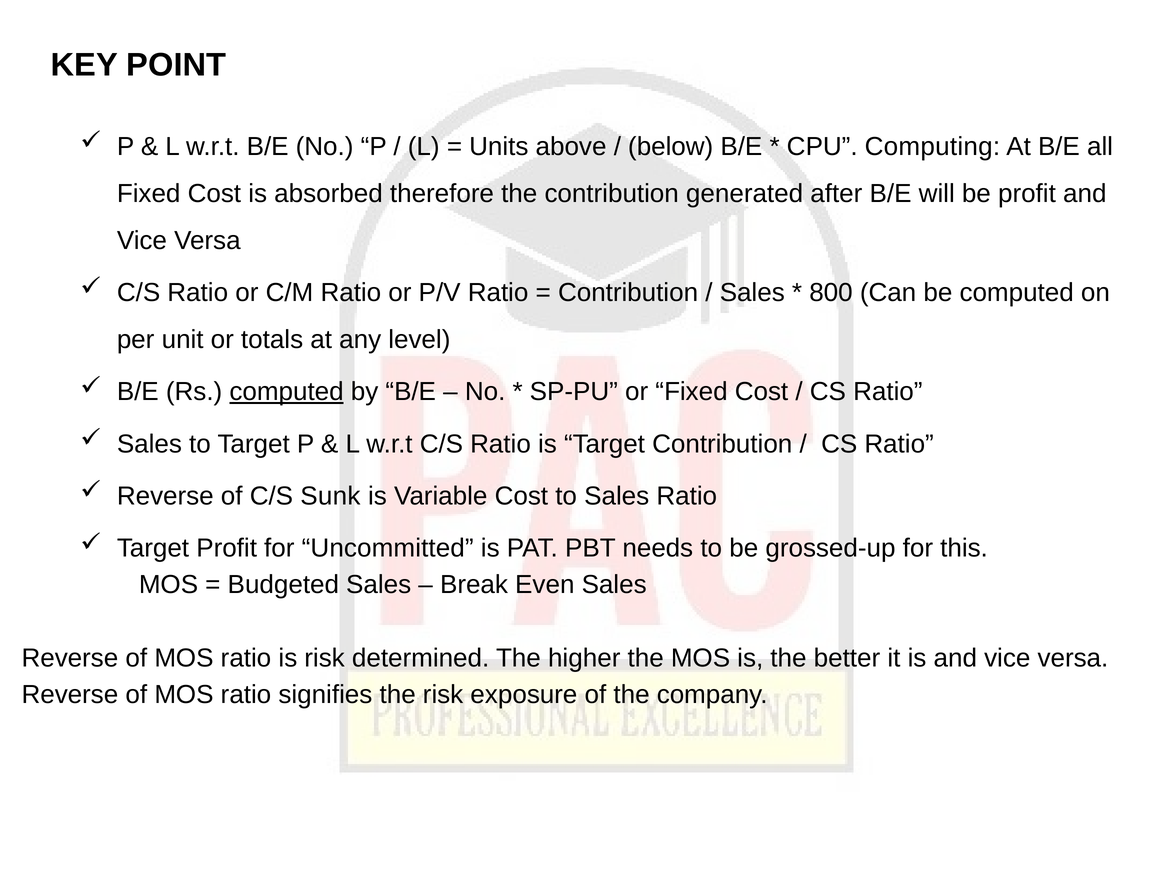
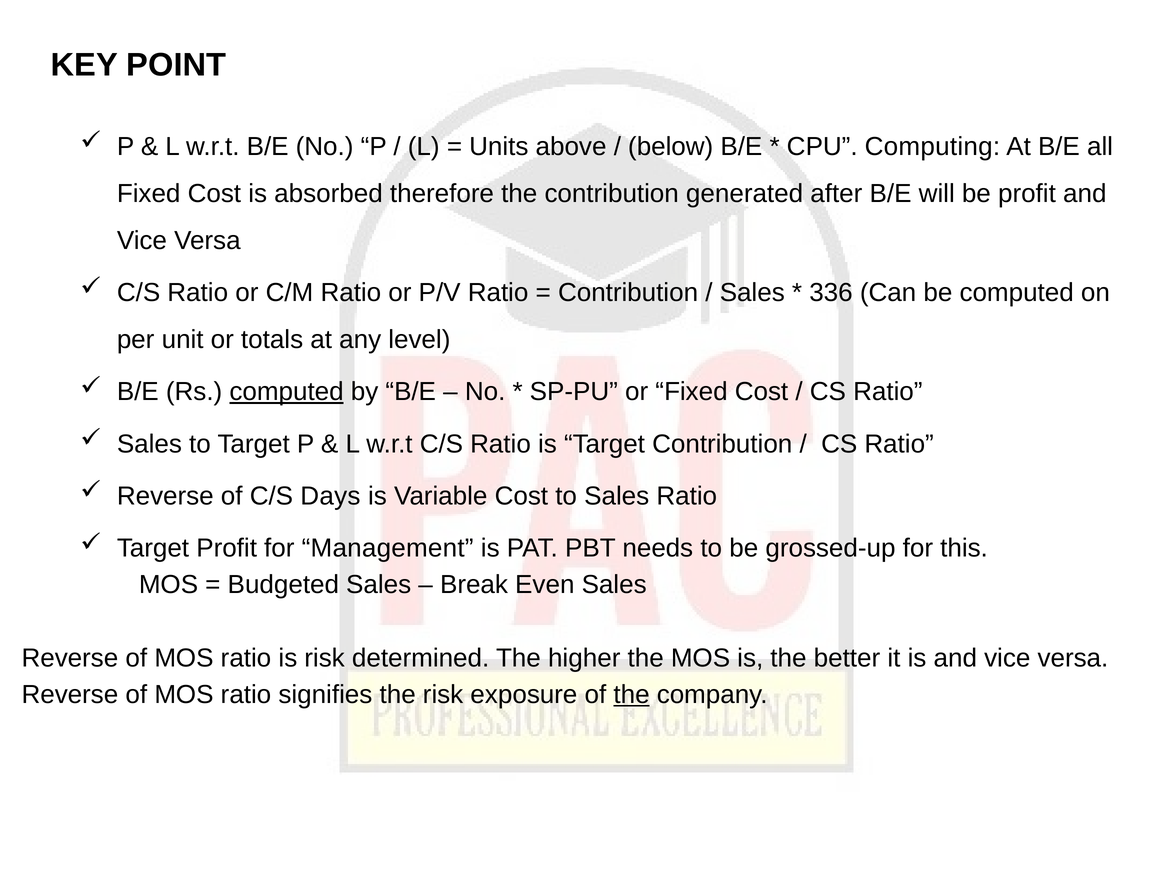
800: 800 -> 336 (831, 293)
Sunk: Sunk -> Days (330, 496)
Uncommitted: Uncommitted -> Management (388, 548)
the underline: none -> present (632, 694)
